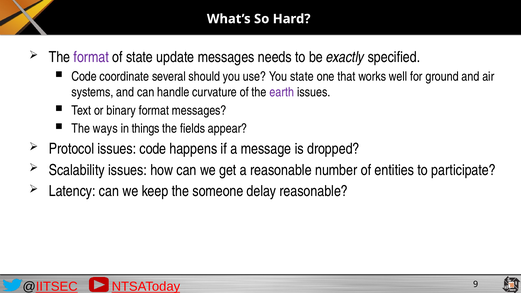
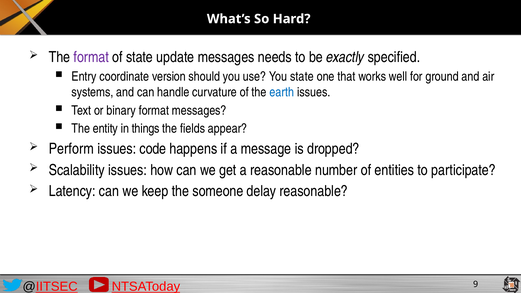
Code: Code -> Entry (84, 77)
several: several -> version (169, 77)
earth colour: purple -> blue (282, 92)
ways: ways -> entity (105, 129)
Protocol: Protocol -> Perform (71, 149)
